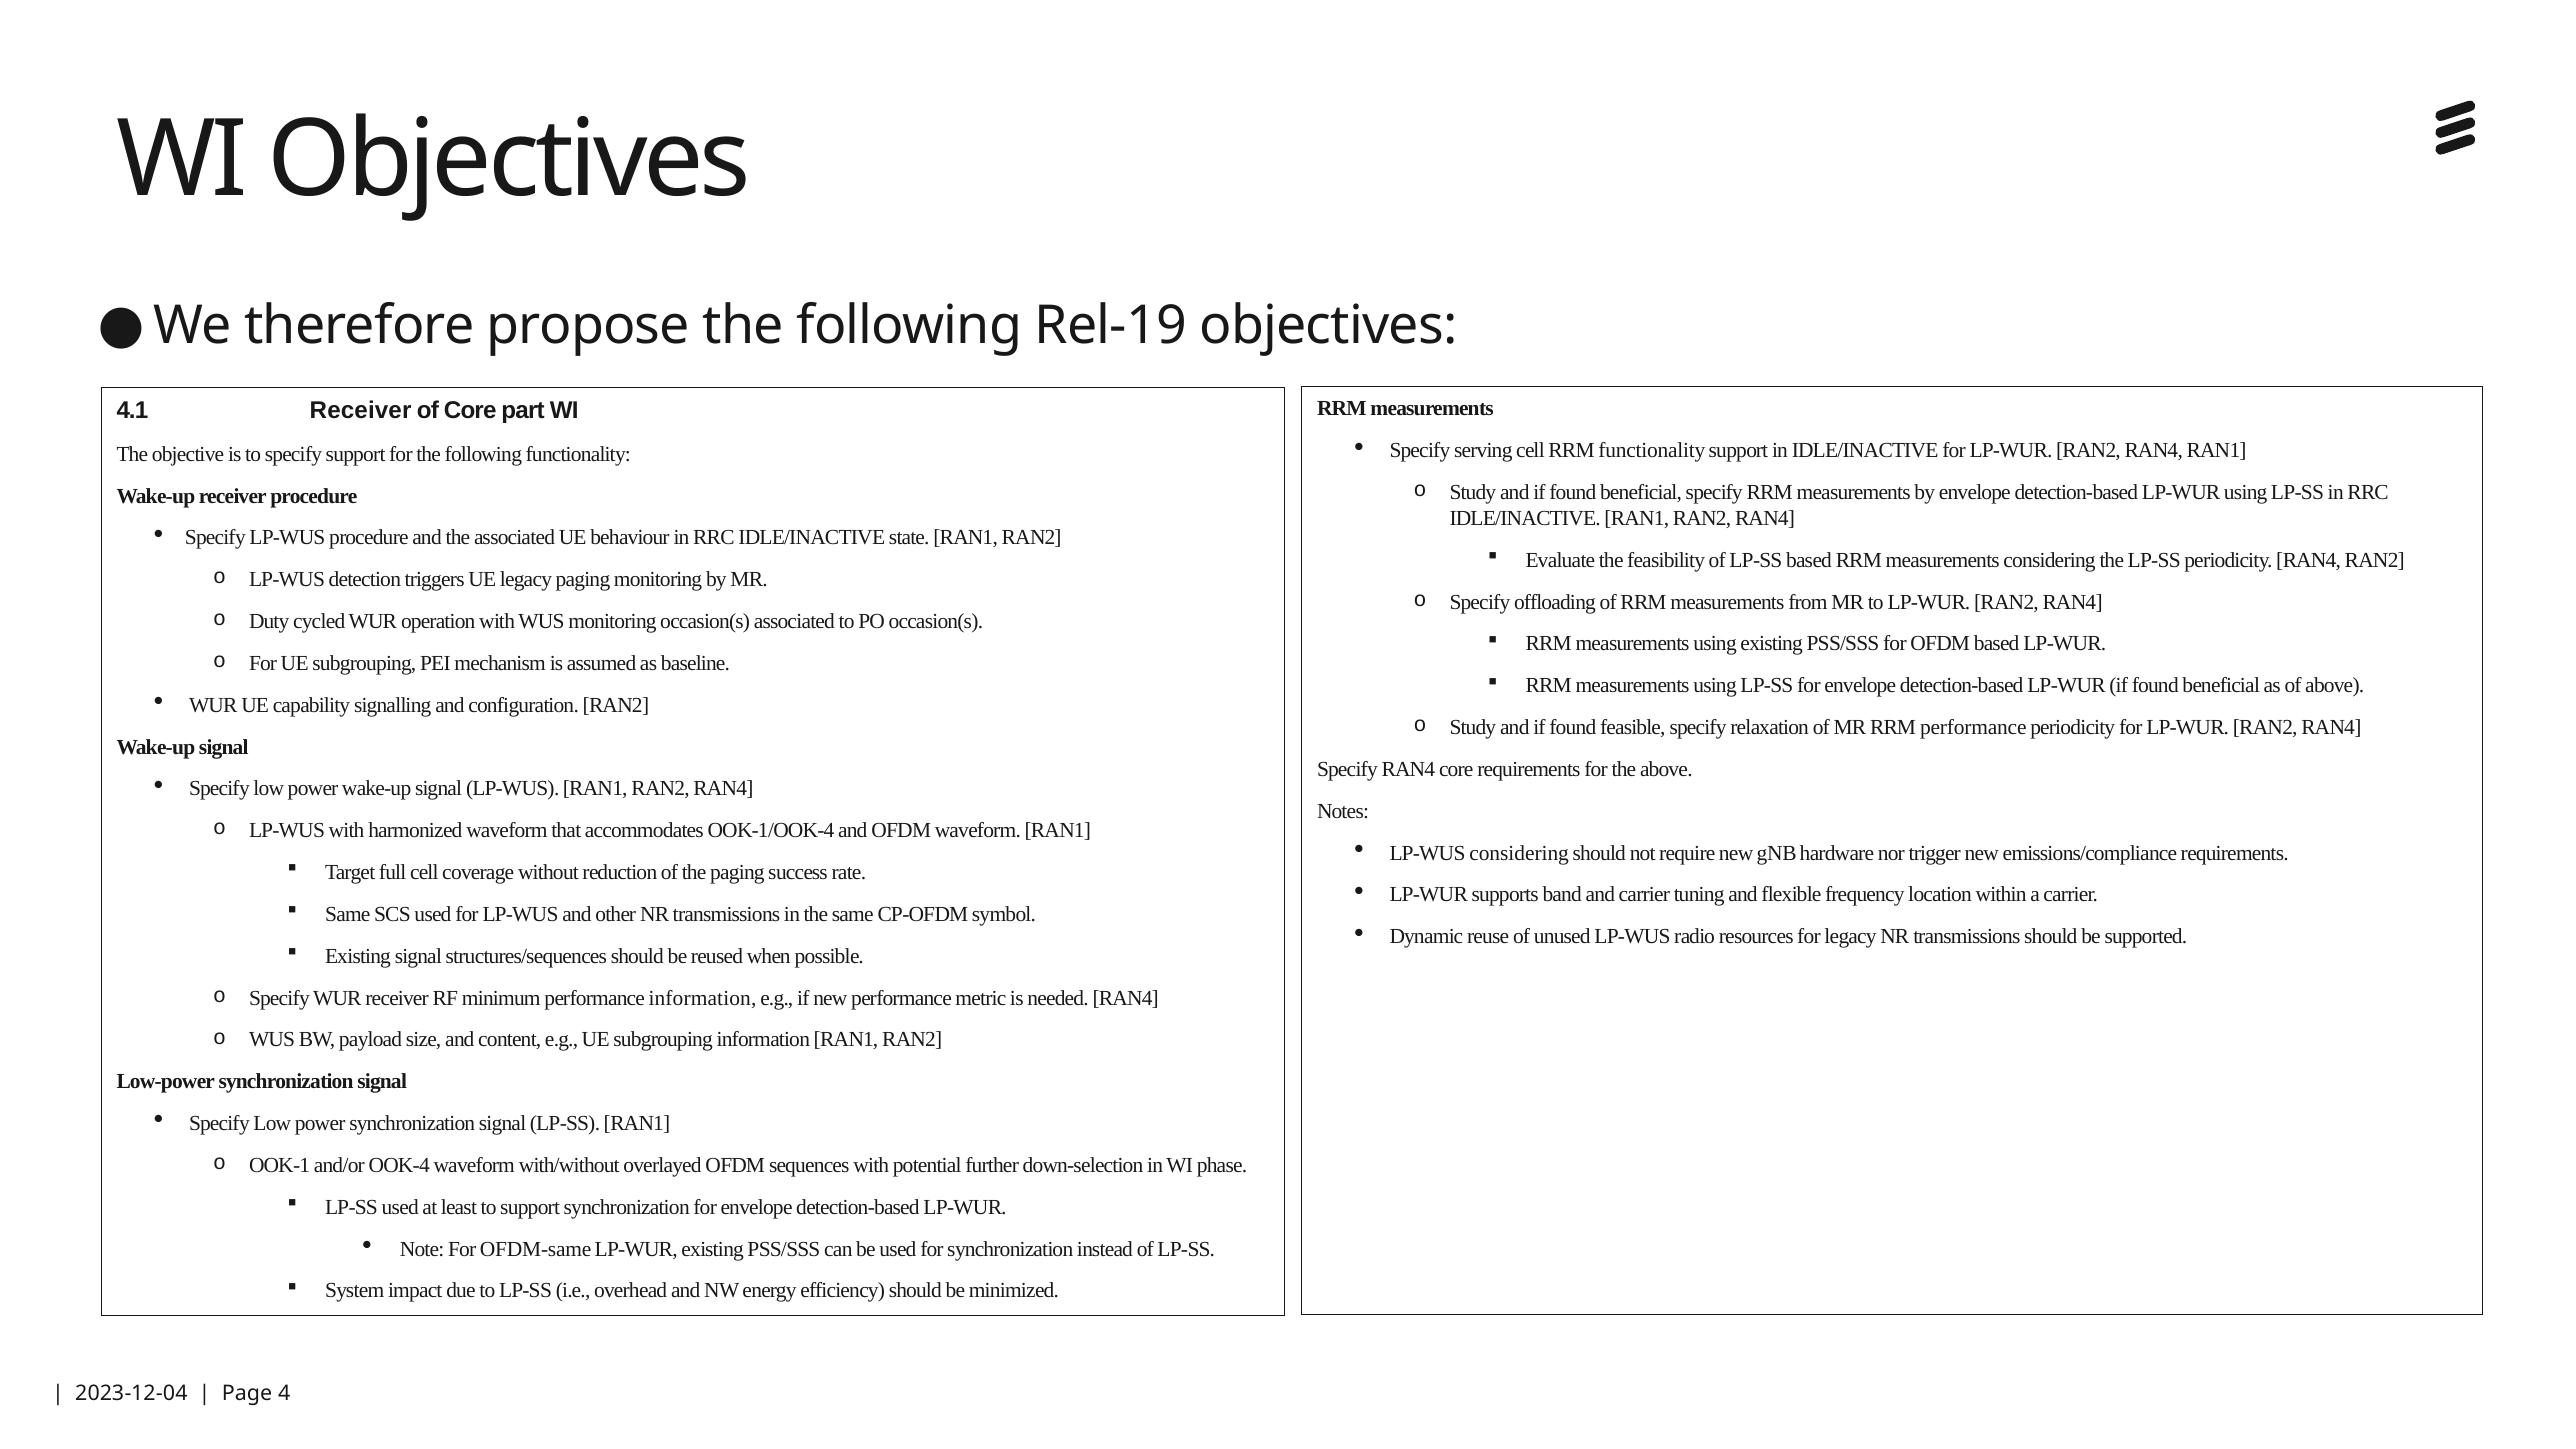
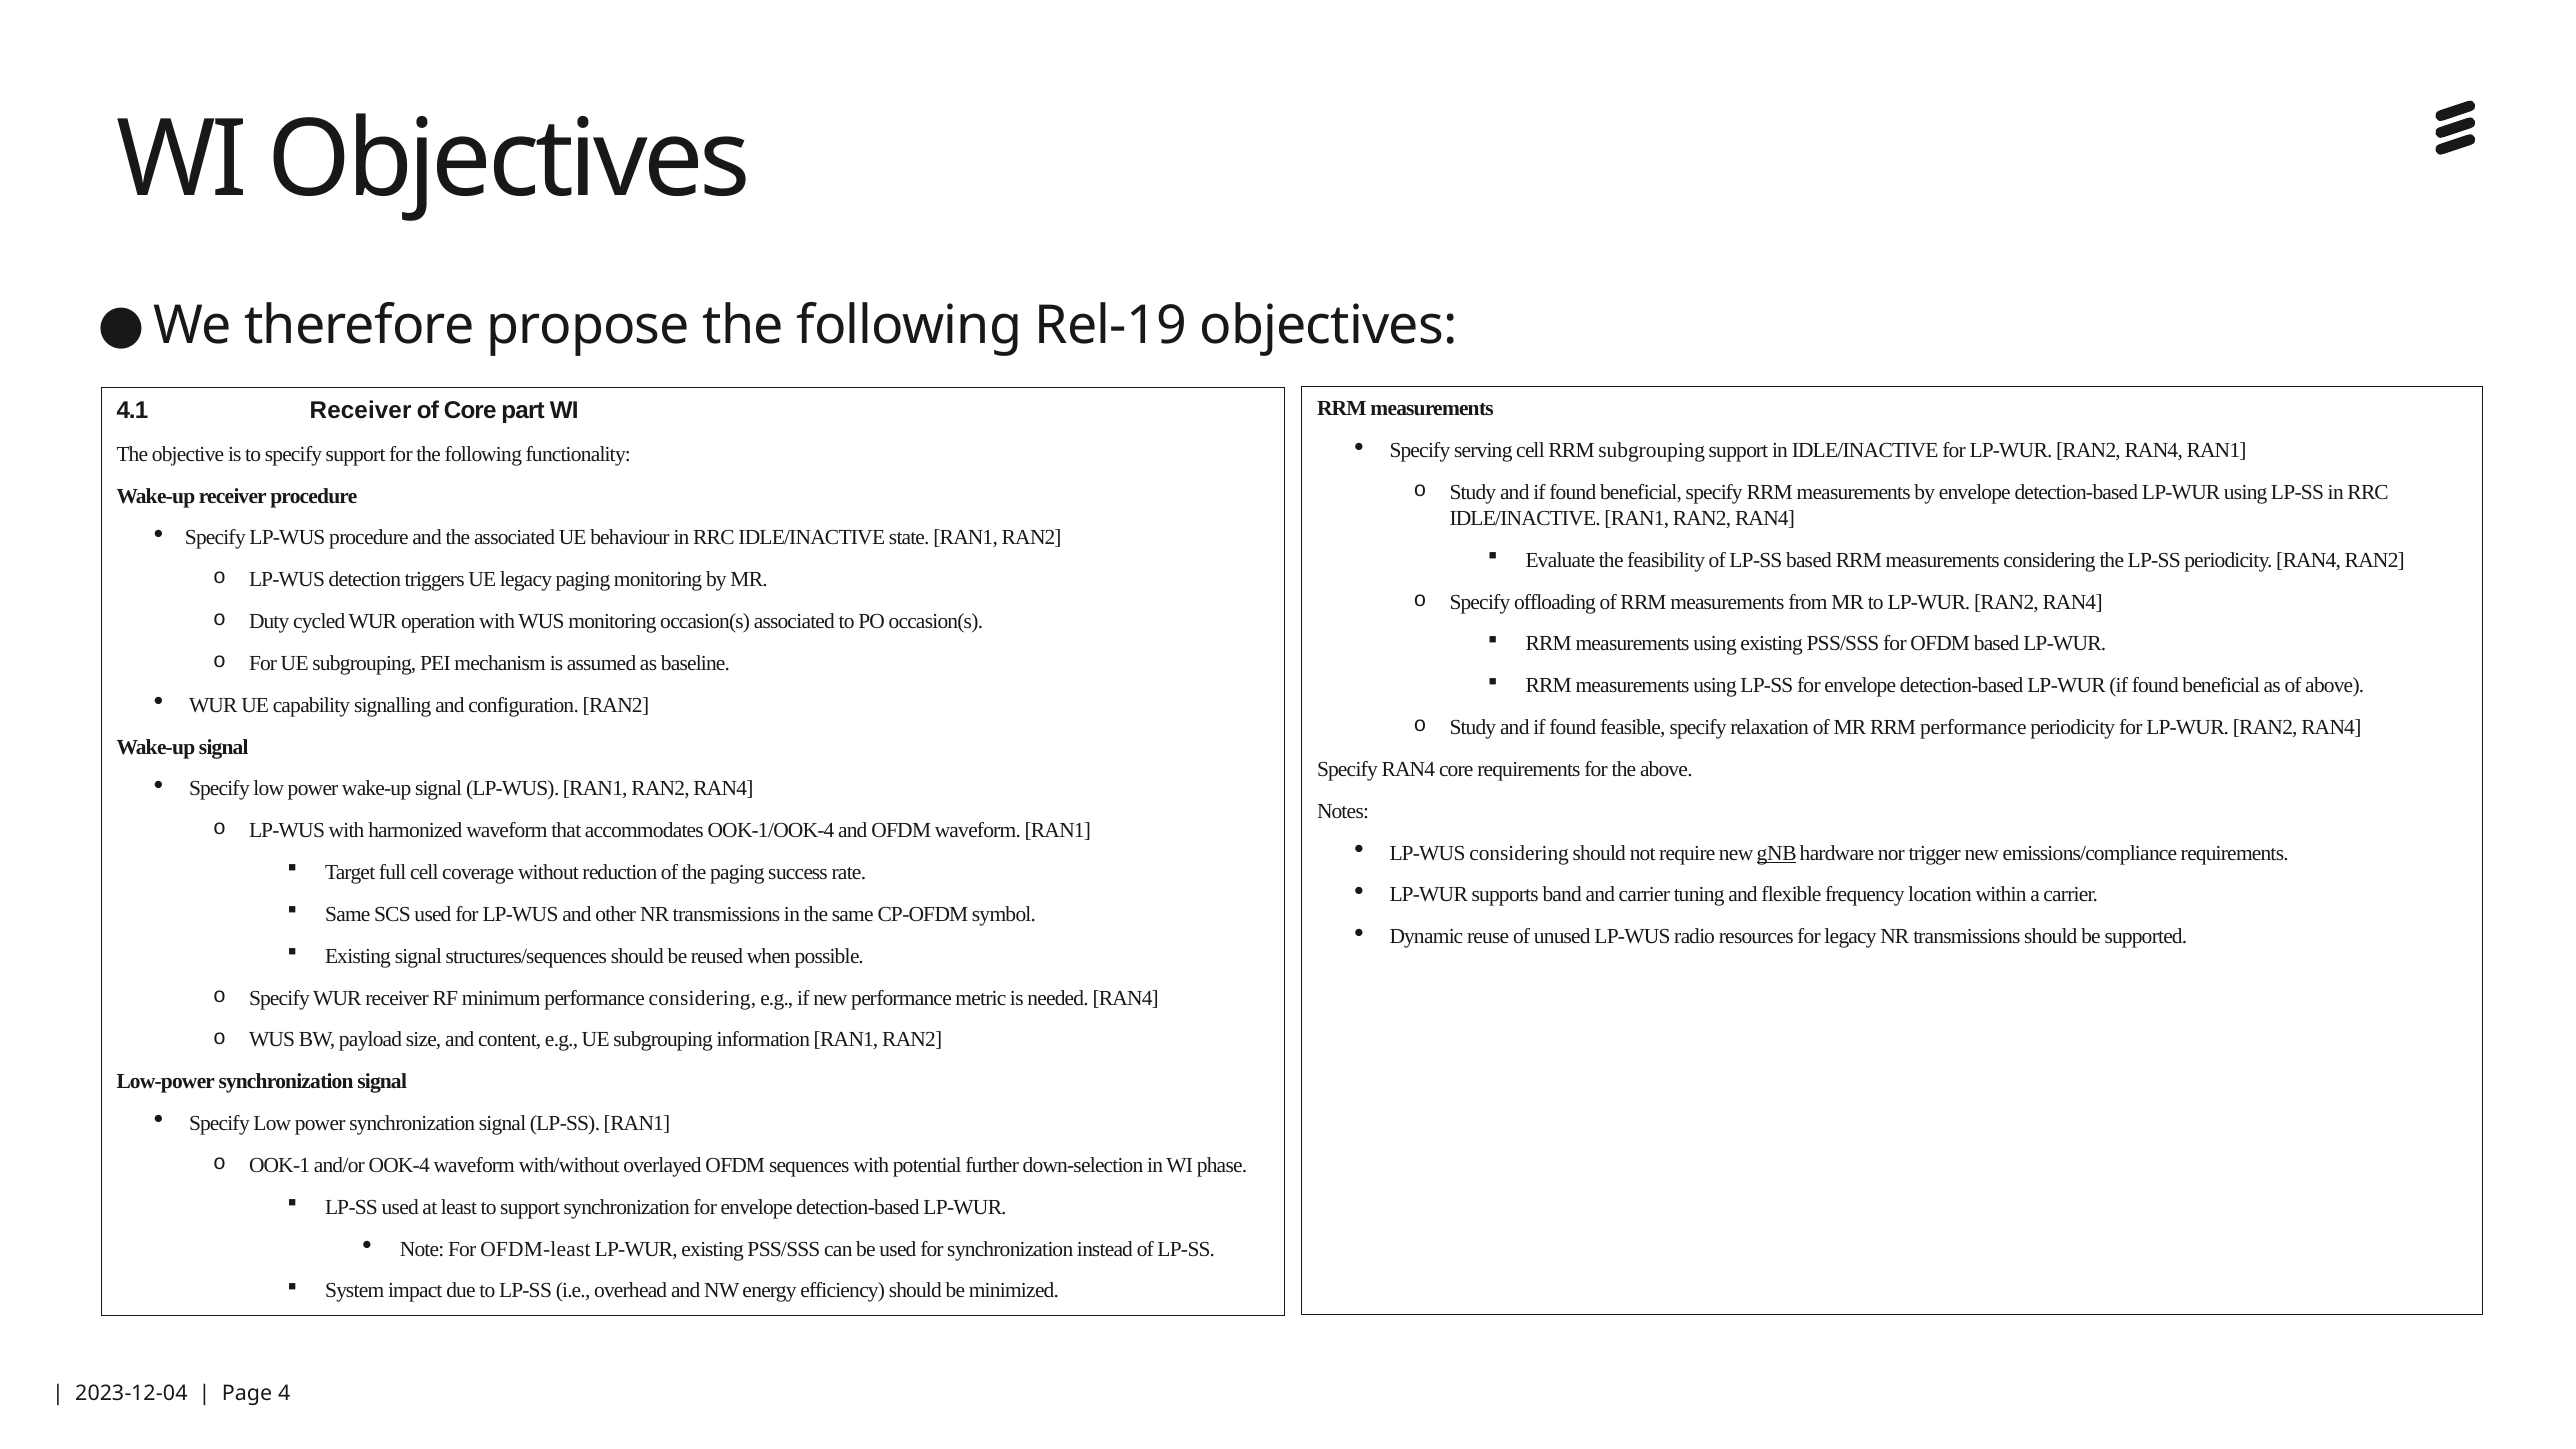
RRM functionality: functionality -> subgrouping (1652, 451)
gNB underline: none -> present (1777, 853)
performance information: information -> considering (702, 998)
OFDM-same: OFDM-same -> OFDM-least (535, 1249)
